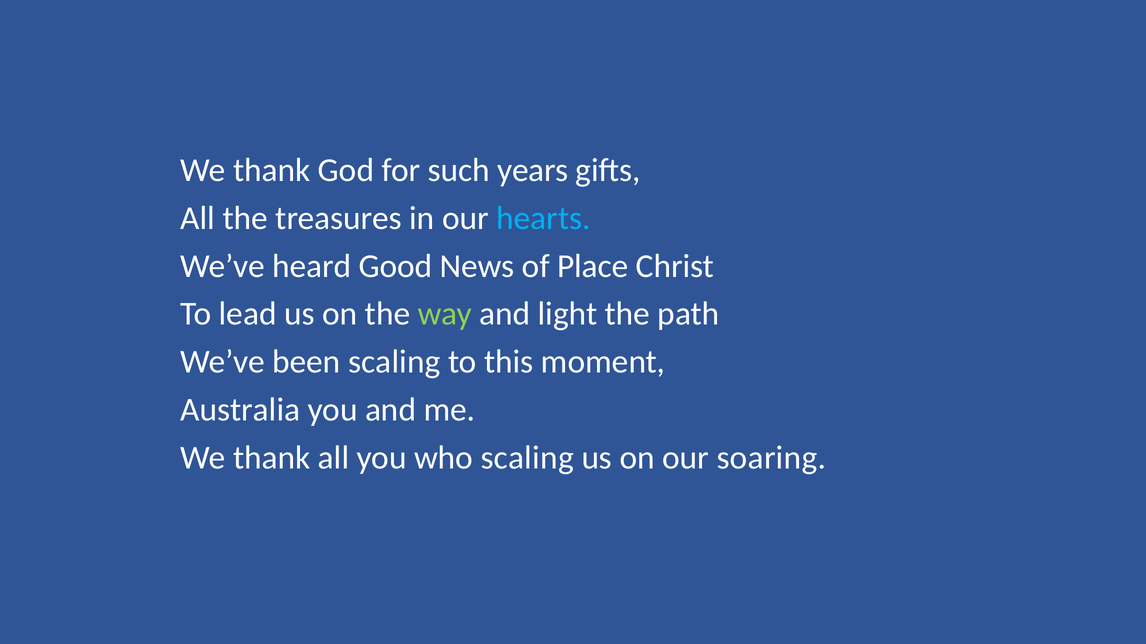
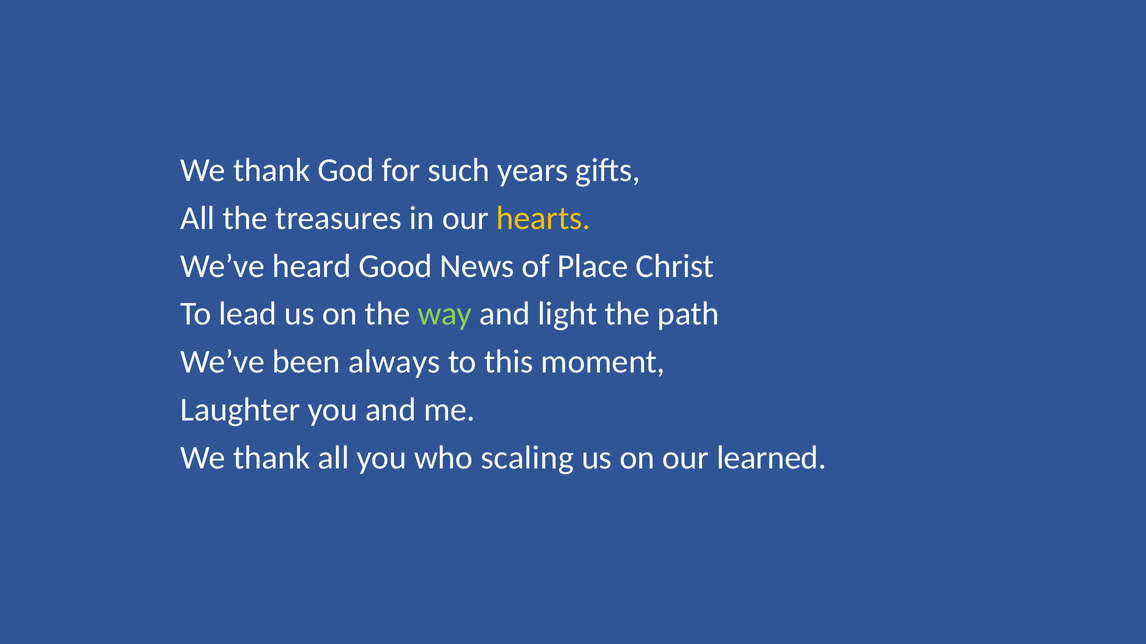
hearts colour: light blue -> yellow (543, 218)
been scaling: scaling -> always (394, 362)
Australia: Australia -> Laughter (240, 410)
soaring: soaring -> learned (772, 458)
